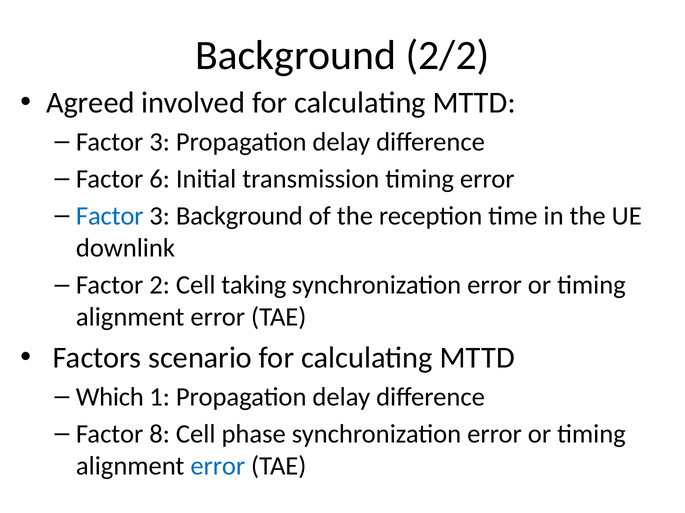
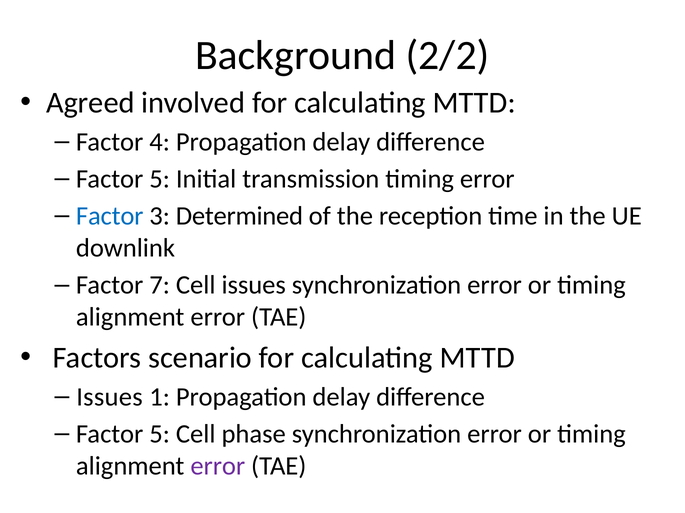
3: 3 -> 4 (160, 142)
6: 6 -> 5 (160, 179)
3 Background: Background -> Determined (239, 216)
2: 2 -> 7 (160, 286)
Cell taking: taking -> issues (254, 286)
Which: Which -> Issues (110, 397)
8: 8 -> 5 (160, 435)
error colour: blue -> purple (218, 467)
